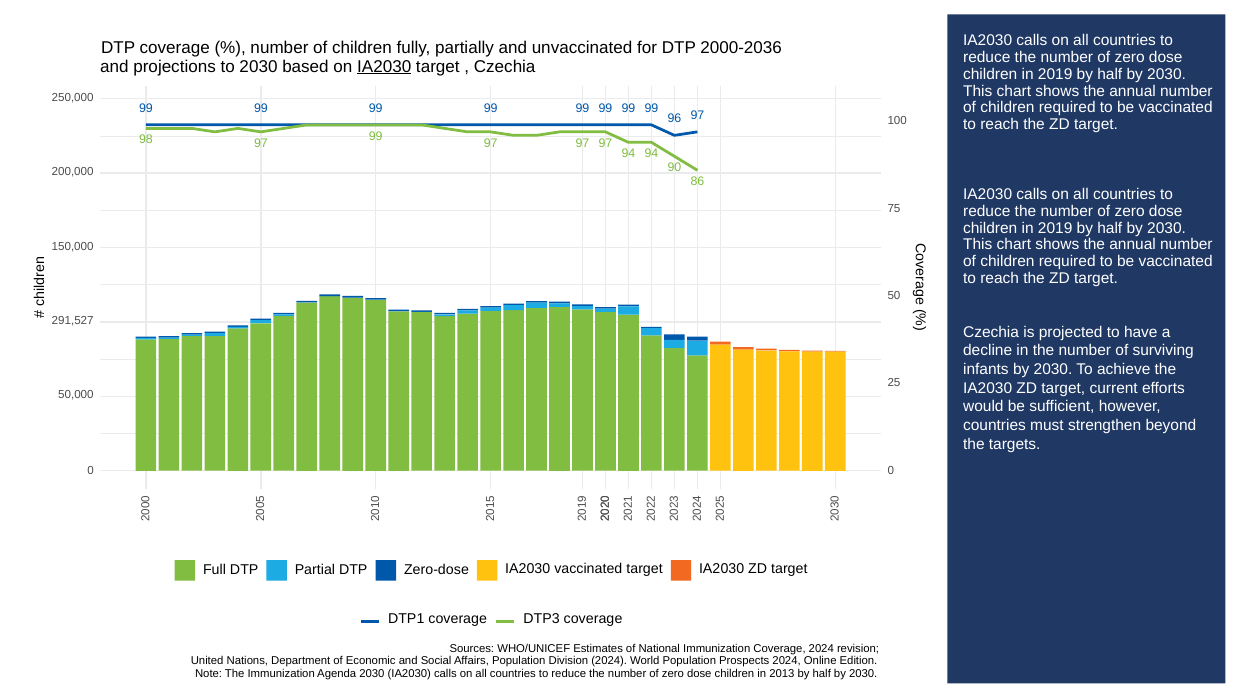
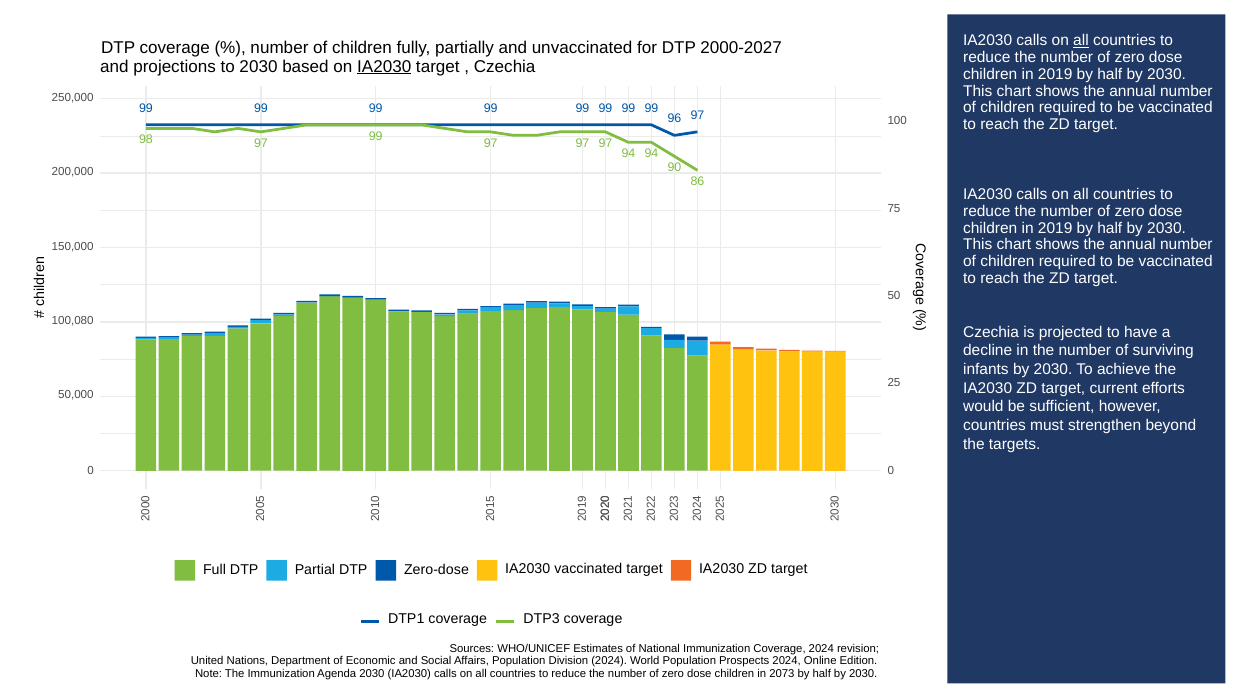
all underline: none -> present (1081, 41)
2000-2036: 2000-2036 -> 2000-2027 (741, 48)
291,527: 291,527 -> 100,080 (73, 321)
2013: 2013 -> 2073 (782, 674)
